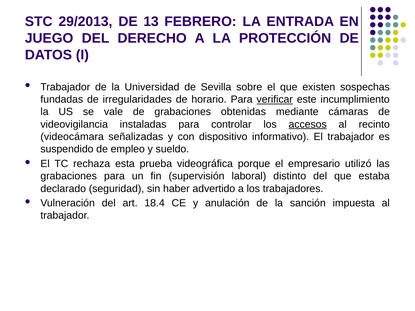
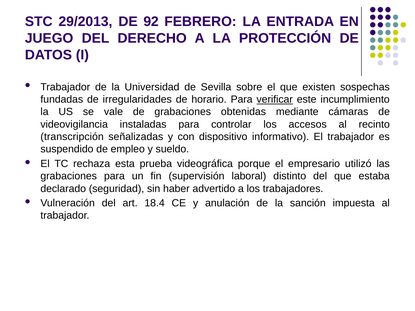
13: 13 -> 92 (151, 22)
accesos underline: present -> none (308, 124)
videocámara: videocámara -> transcripción (72, 137)
